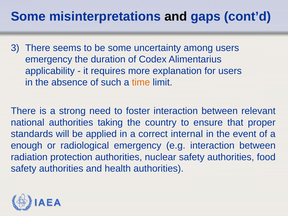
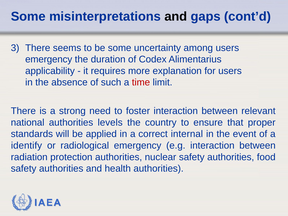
time colour: orange -> red (141, 82)
taking: taking -> levels (110, 123)
enough: enough -> identify (26, 146)
